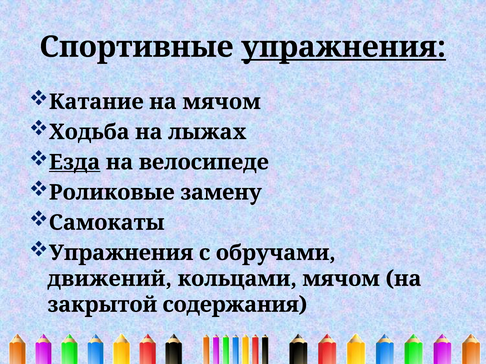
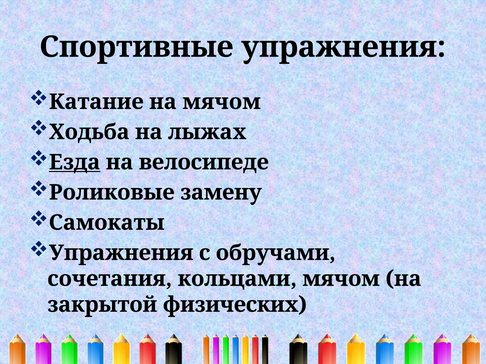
упражнения underline: present -> none (344, 47)
движений: движений -> сочетания (110, 279)
содержания: содержания -> физических (235, 305)
